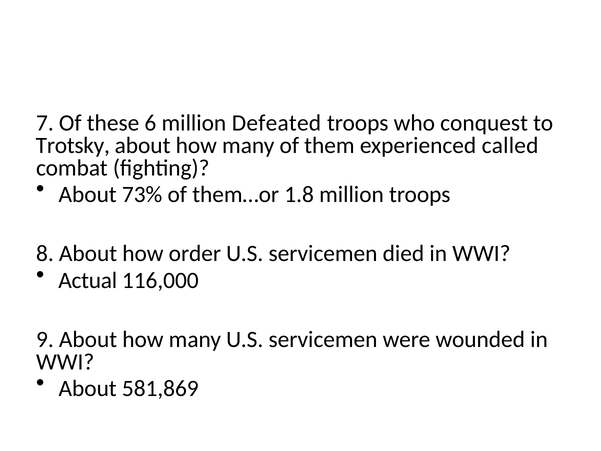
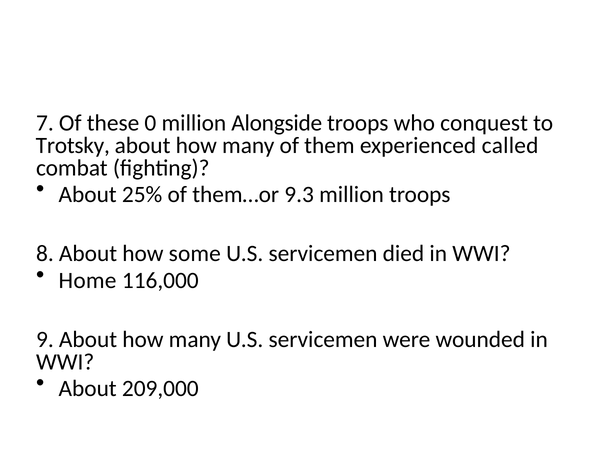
6: 6 -> 0 (150, 123)
Defeated: Defeated -> Alongside (277, 123)
73%: 73% -> 25% (142, 195)
1.8: 1.8 -> 9.3 (299, 195)
order: order -> some (195, 254)
Actual: Actual -> Home (88, 280)
581,869: 581,869 -> 209,000 (160, 388)
